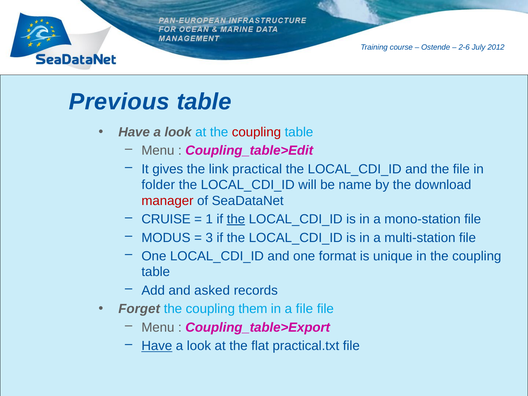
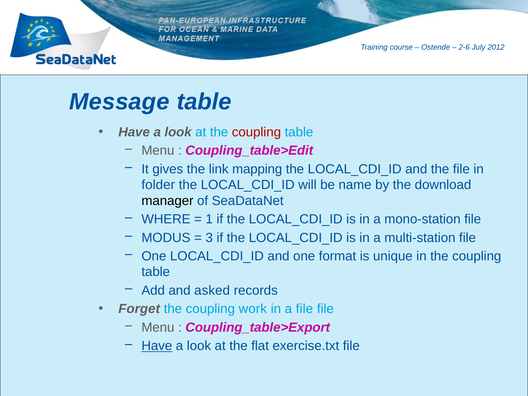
Previous: Previous -> Message (119, 102)
practical: practical -> mapping (257, 169)
manager colour: red -> black (167, 201)
CRUISE: CRUISE -> WHERE (166, 219)
the underline: present -> none (236, 219)
them: them -> work (253, 309)
practical.txt: practical.txt -> exercise.txt (306, 346)
